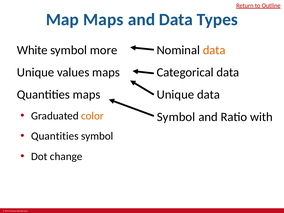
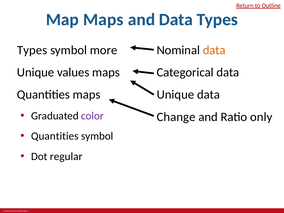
White: White -> Types (32, 50)
color colour: orange -> purple (92, 116)
Symbol: Symbol -> Change (176, 117)
with: with -> only (261, 117)
change: change -> regular (66, 157)
